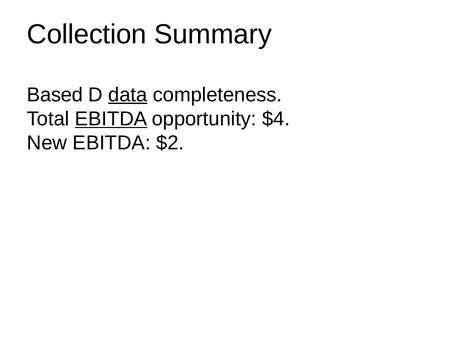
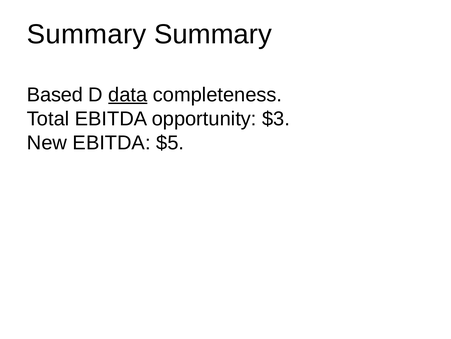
Collection: Collection -> Summary (87, 34)
EBITDA underline: present -> none (111, 119)
$4: $4 -> $3 (276, 119)
$2: $2 -> $5 (170, 143)
